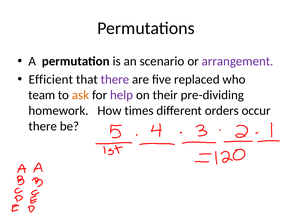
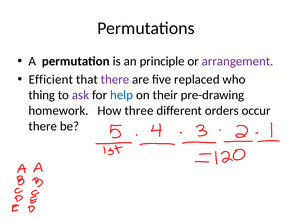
scenario: scenario -> principle (162, 61)
team: team -> thing (42, 95)
ask colour: orange -> purple (81, 95)
help colour: purple -> blue (122, 95)
pre-dividing: pre-dividing -> pre-drawing (212, 95)
times: times -> three (139, 111)
